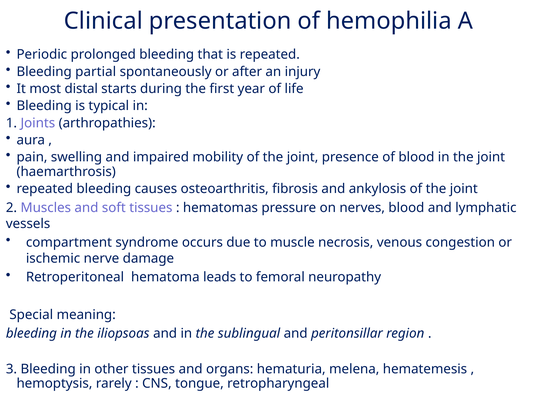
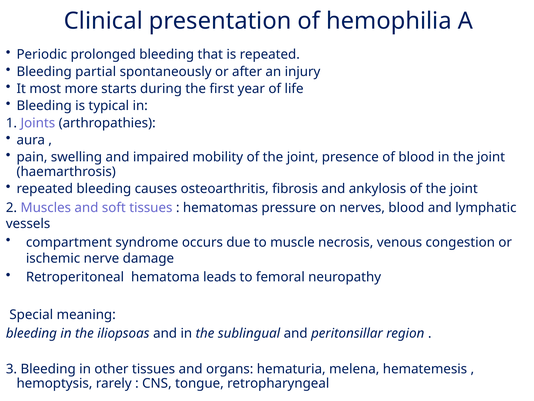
distal: distal -> more (81, 89)
